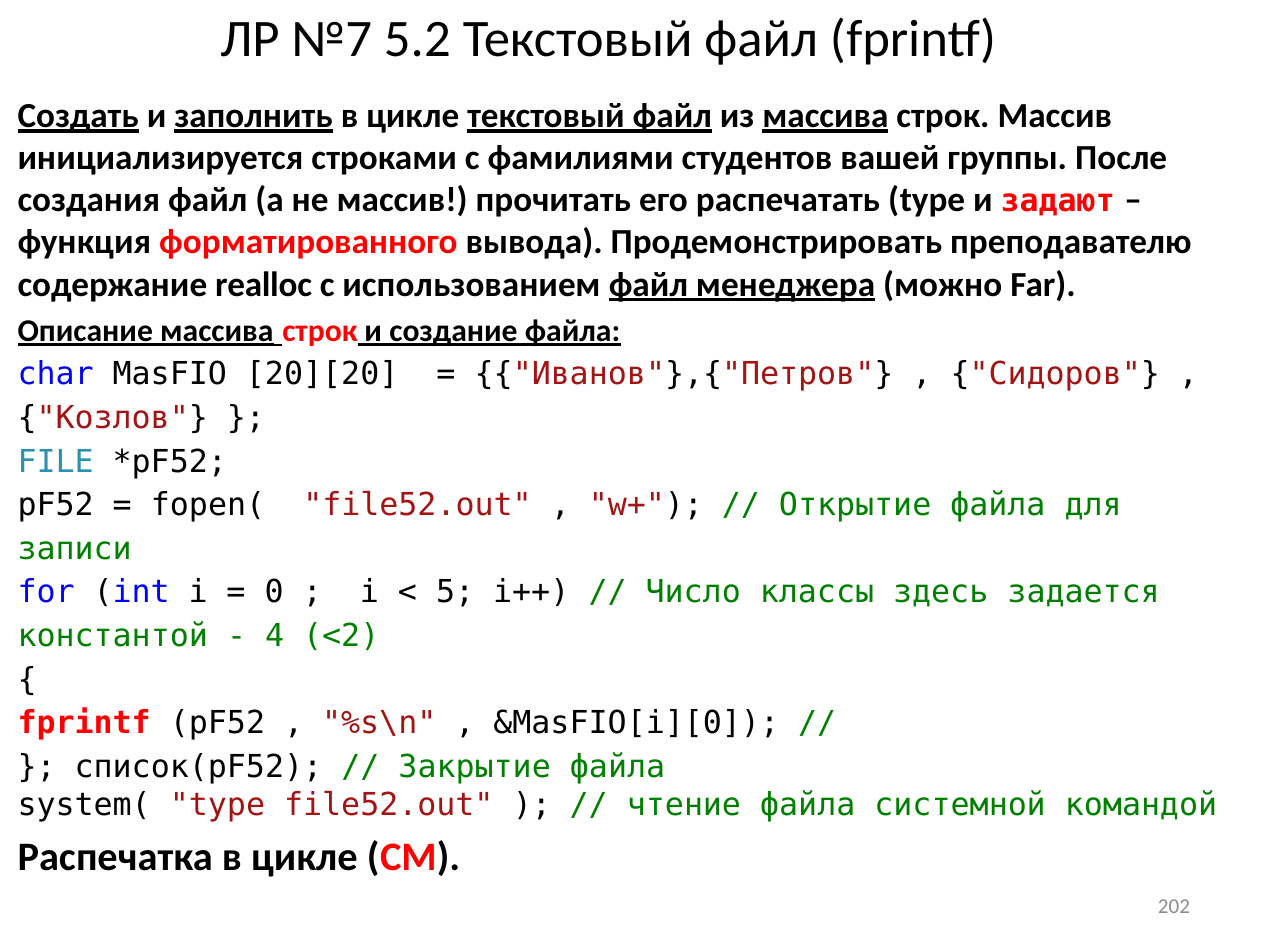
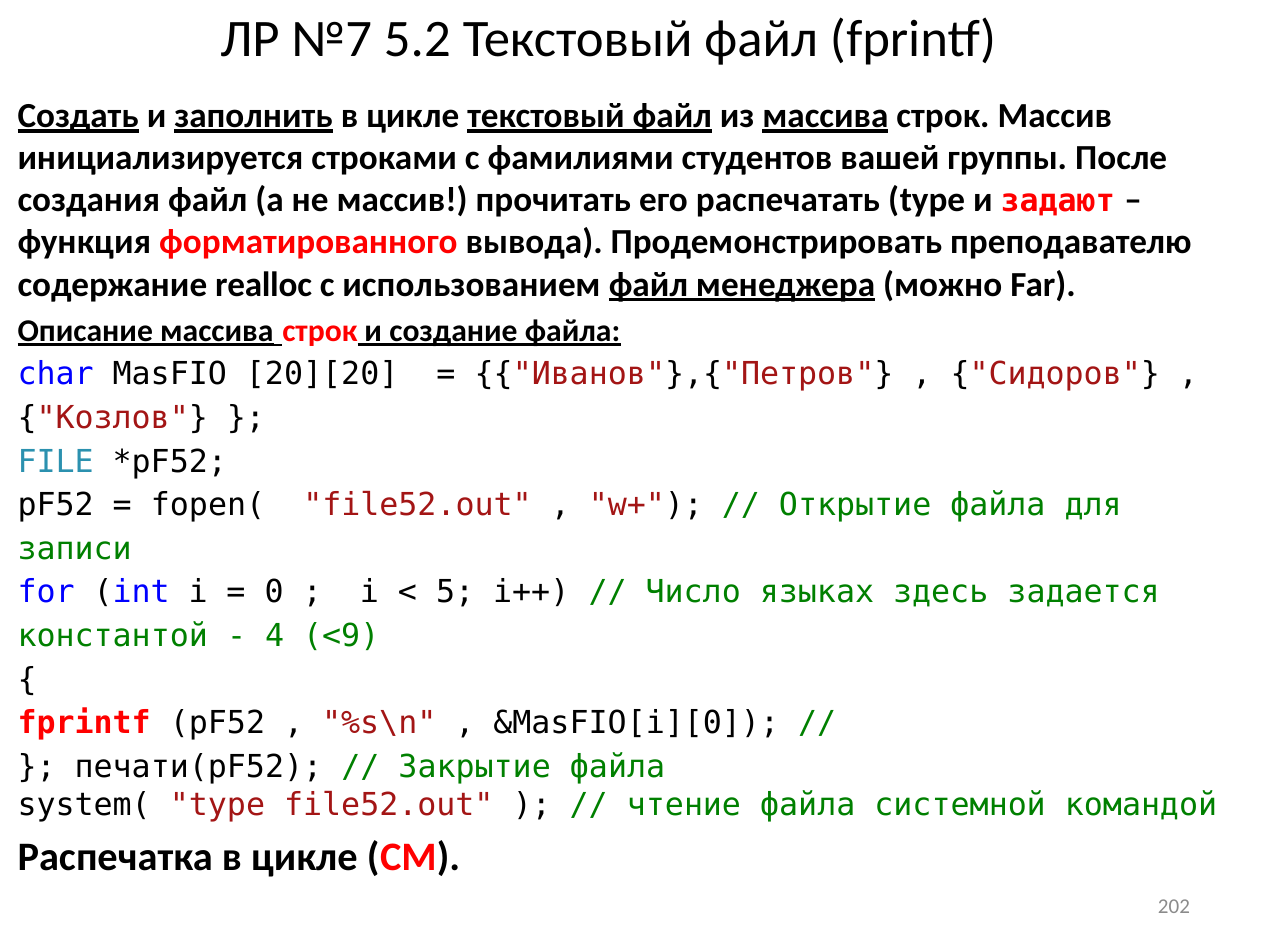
классы: классы -> языках (817, 593)
<2: <2 -> <9 (341, 636)
список(pF52: список(pF52 -> печати(pF52 (198, 767)
